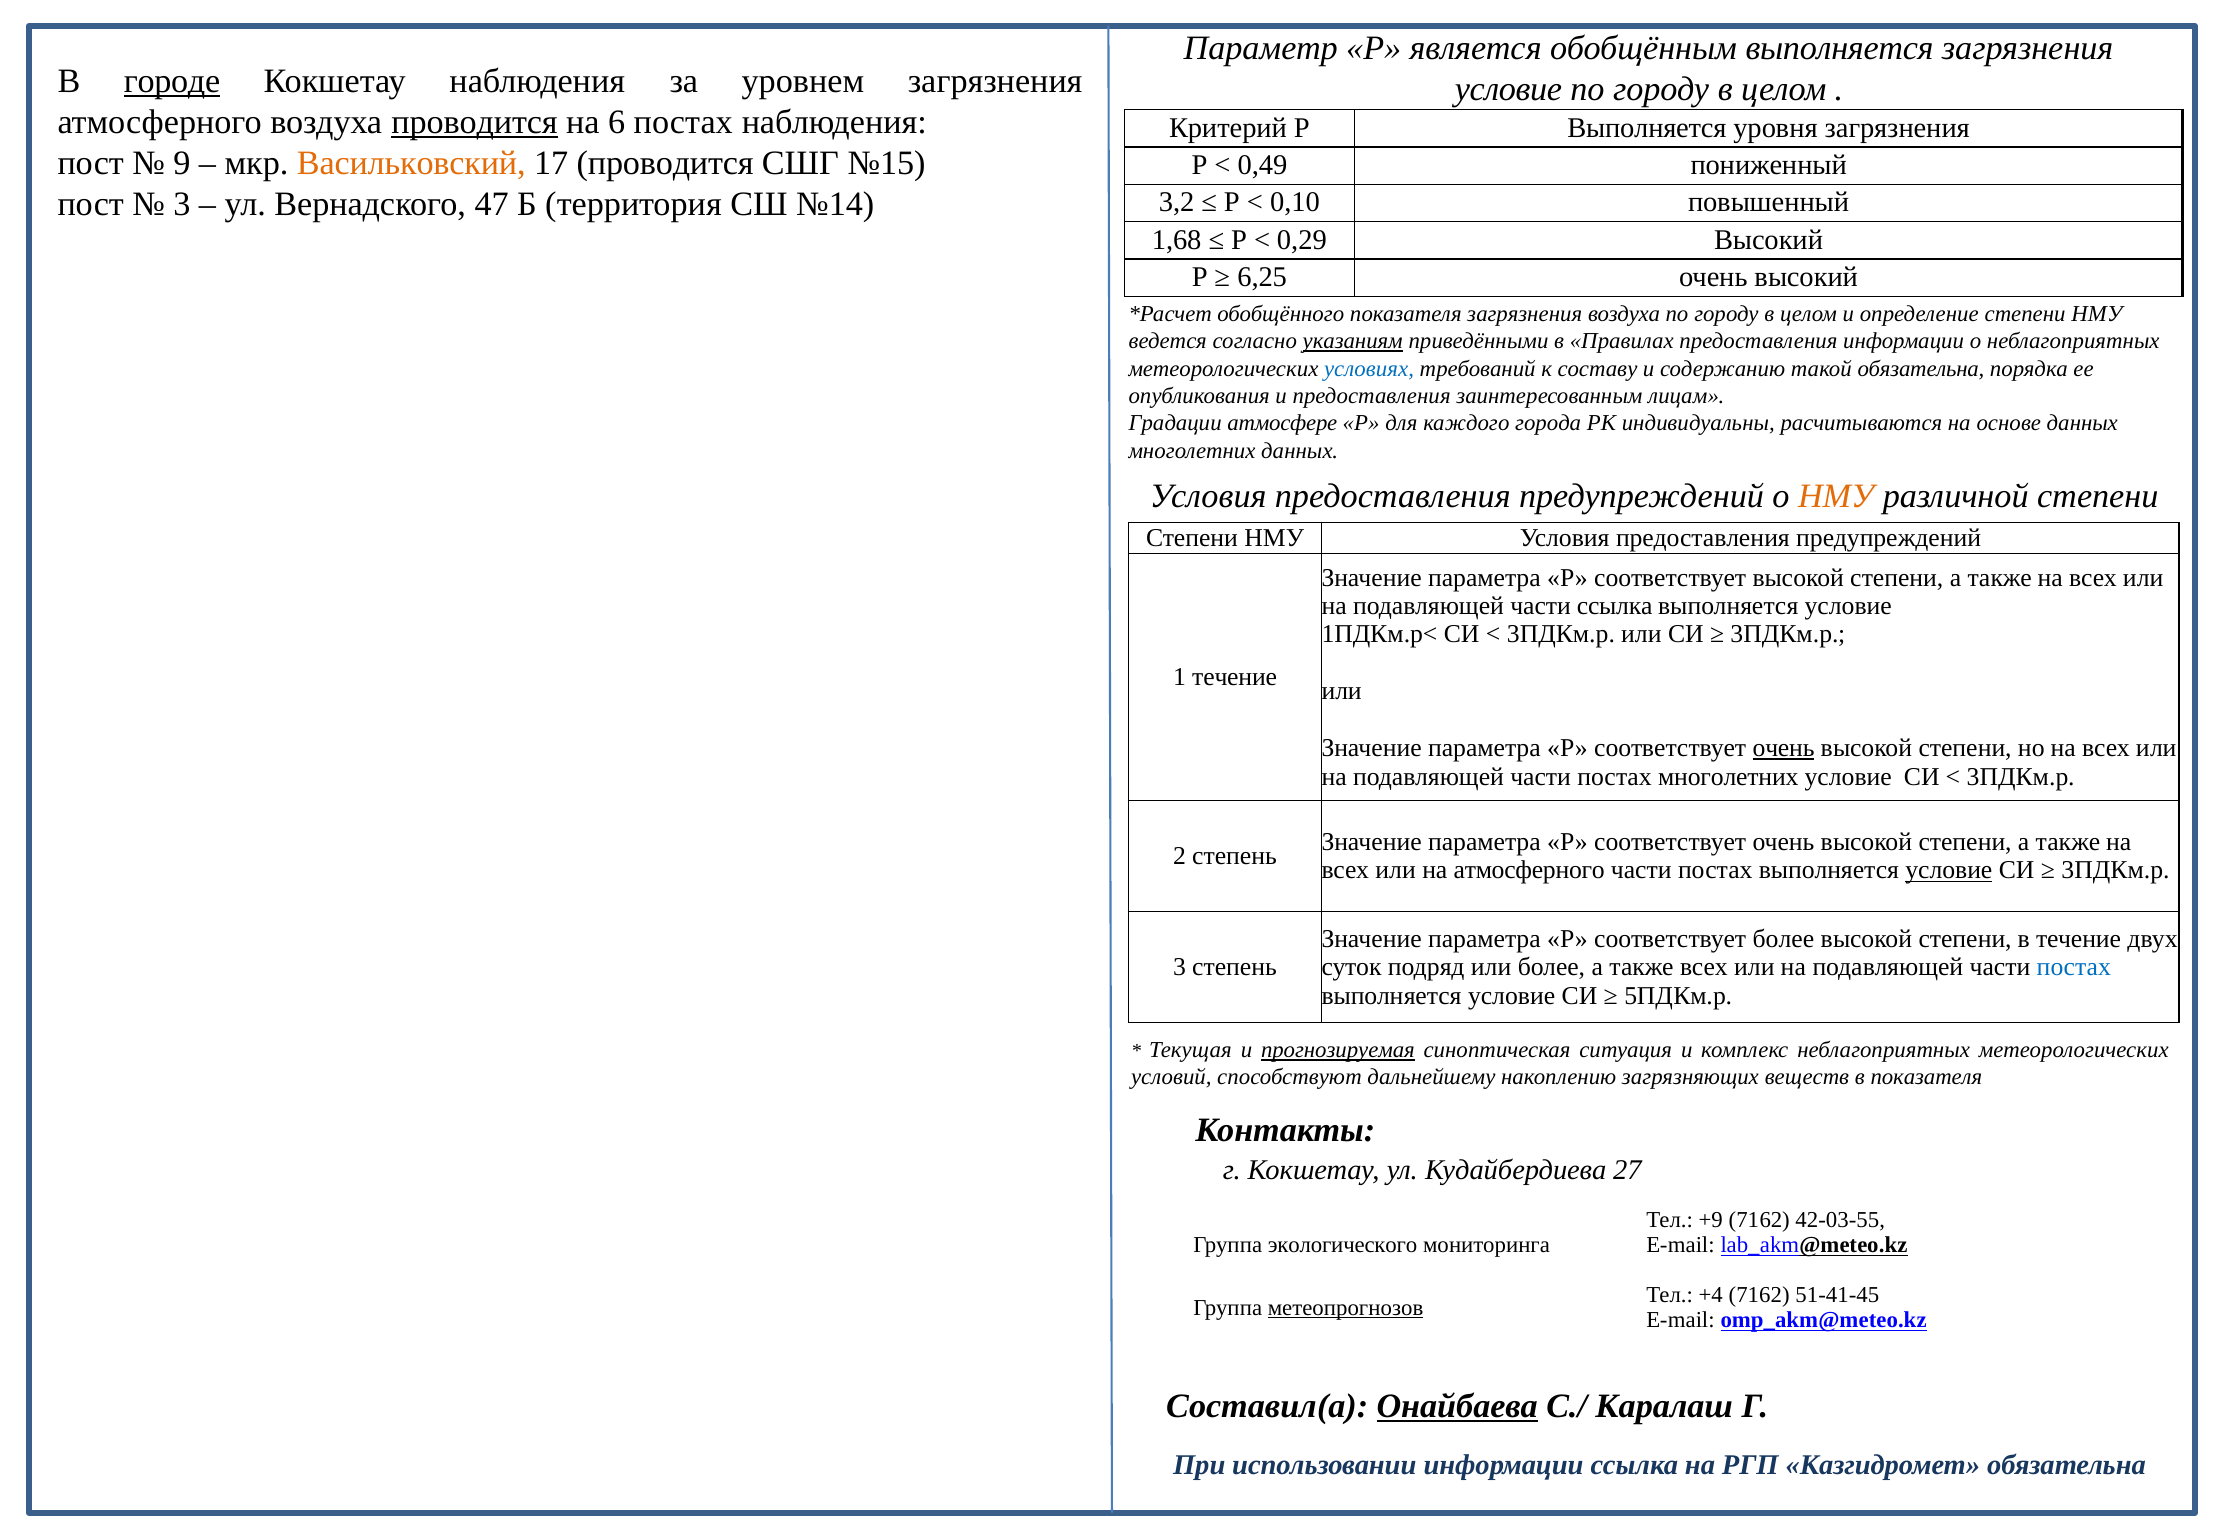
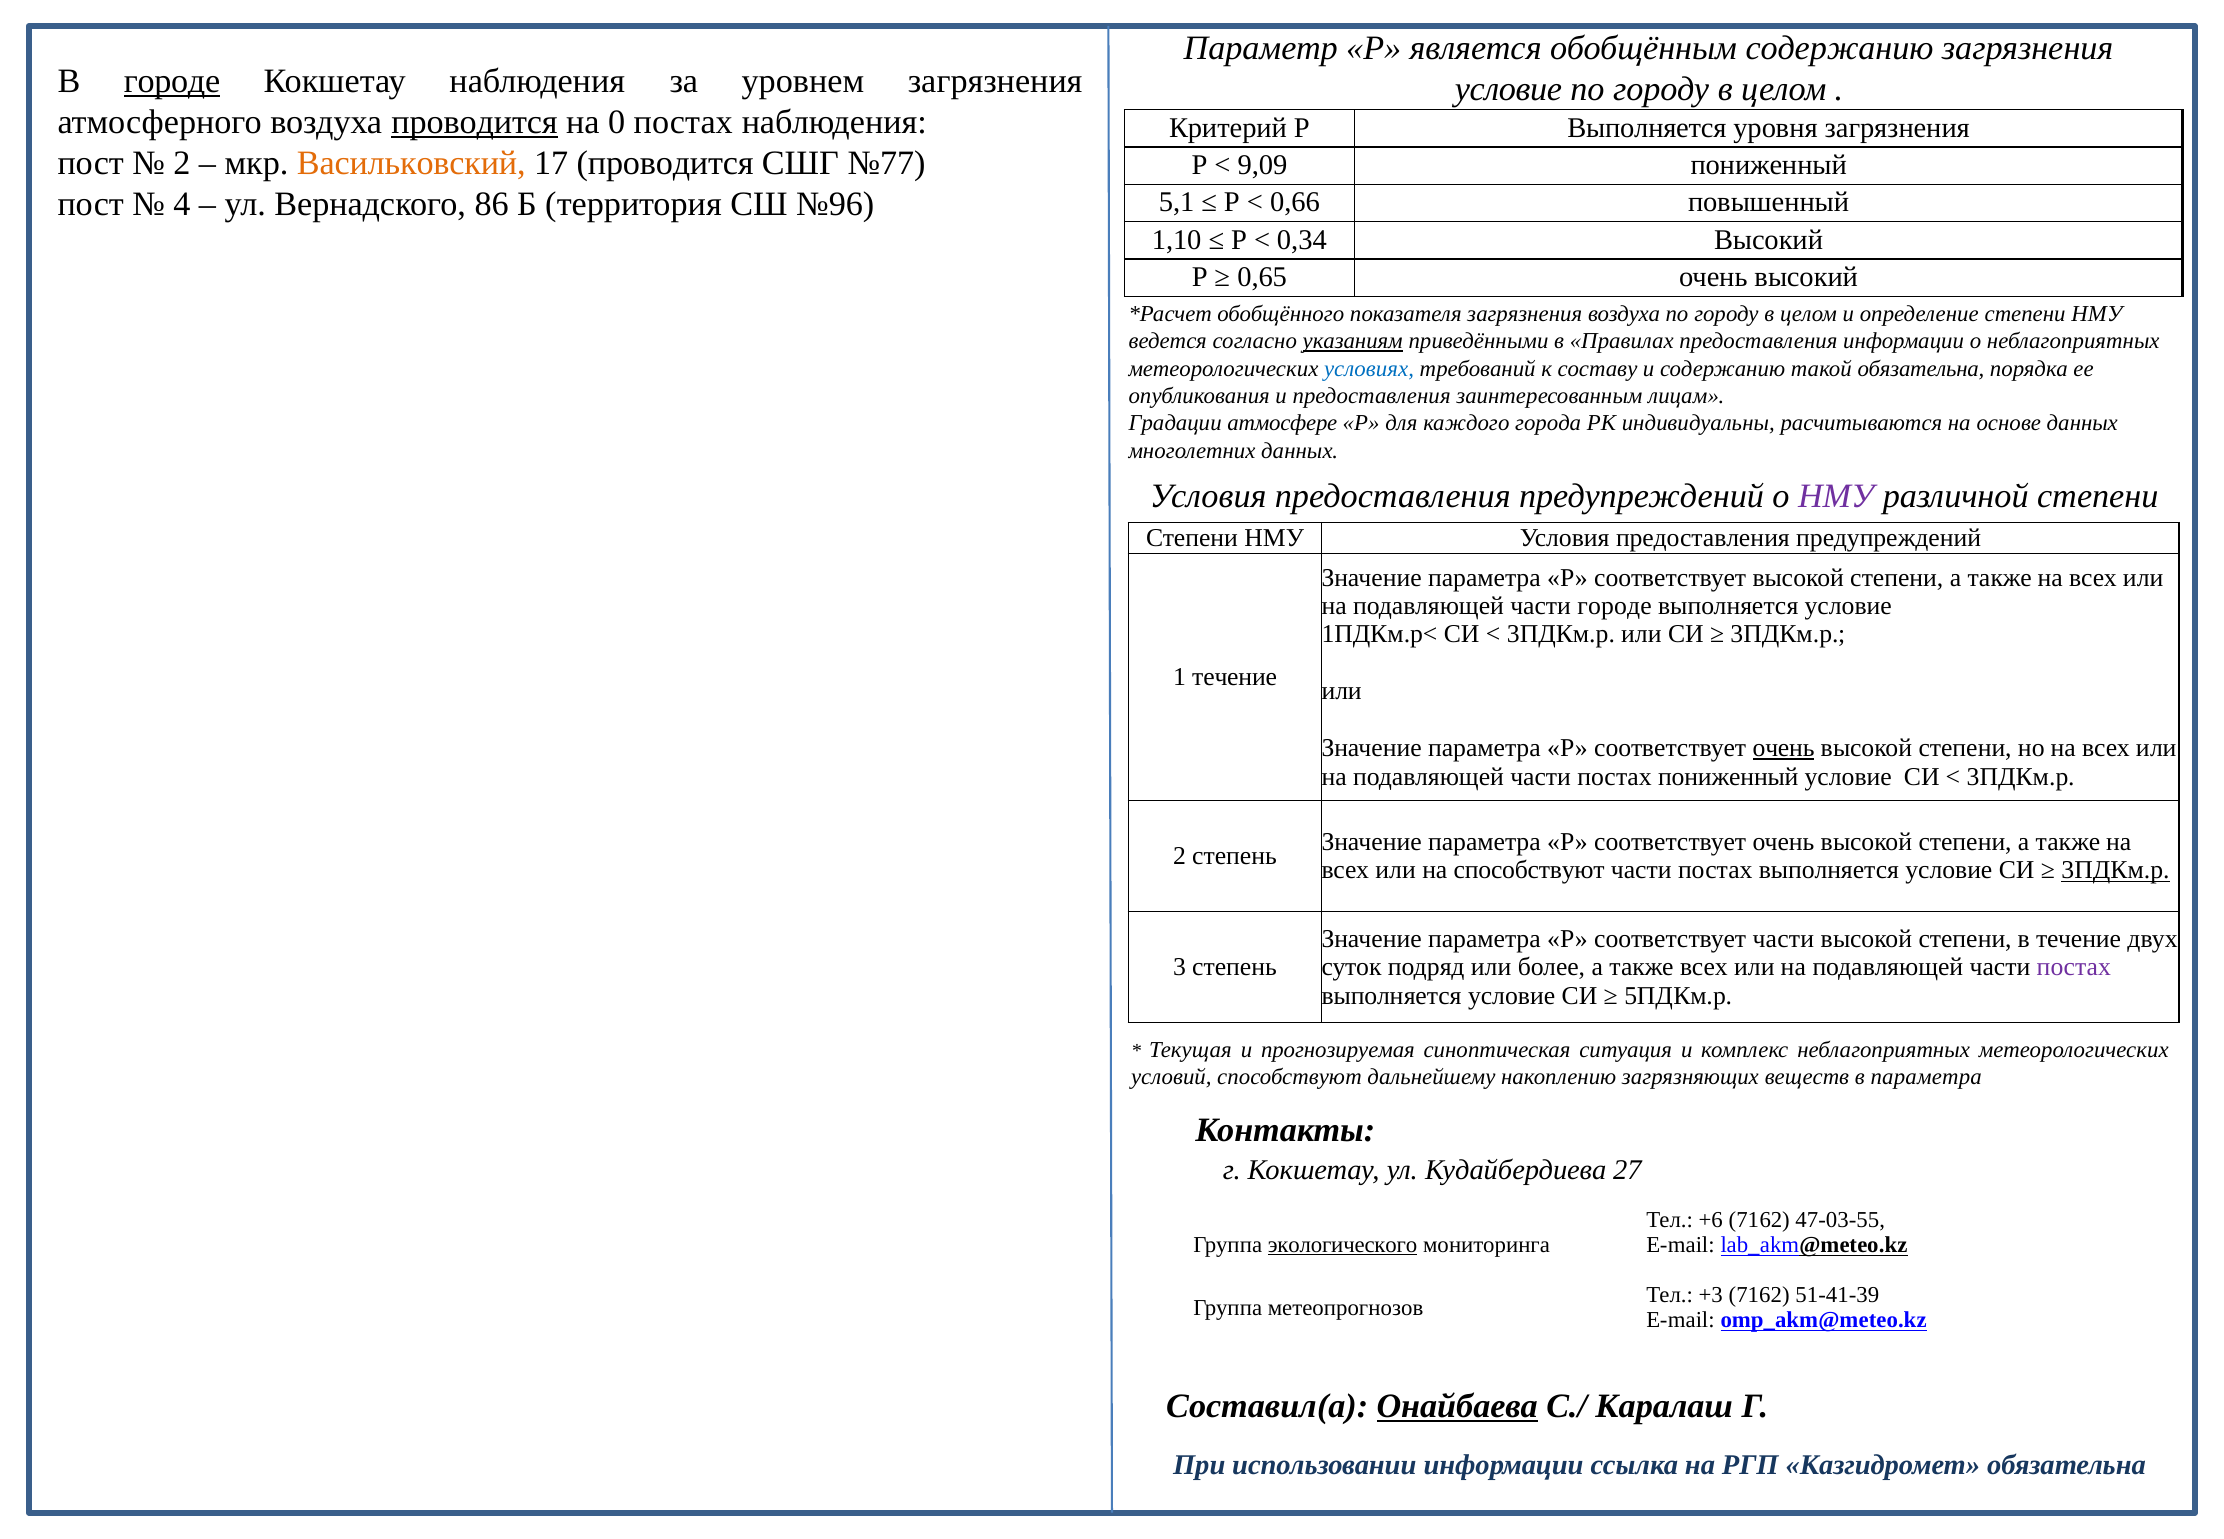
обобщённым выполняется: выполняется -> содержанию (1839, 48)
6: 6 -> 0 (617, 122)
9: 9 -> 2 (182, 163)
№15: №15 -> №77 (887, 163)
0,49: 0,49 -> 9,09 (1262, 165)
3: 3 -> 4 (182, 204)
47: 47 -> 86 (492, 204)
№14: №14 -> №96 (835, 204)
3,2: 3,2 -> 5,1 (1177, 203)
0,10: 0,10 -> 0,66 (1295, 203)
1,68: 1,68 -> 1,10 (1177, 240)
0,29: 0,29 -> 0,34 (1302, 240)
6,25: 6,25 -> 0,65 (1262, 277)
НМУ colour: orange -> purple (1836, 496)
части ссылка: ссылка -> городе (1614, 606)
постах многолетних: многолетних -> пониженный (1728, 777)
на атмосферного: атмосферного -> способствуют (1529, 871)
условие underline: present -> none (1949, 871)
3ПДКм.р underline: none -> present (2116, 871)
соответствует более: более -> части (1783, 939)
постах colour: blue -> purple (2074, 968)
прогнозируемая underline: present -> none (1338, 1051)
в показателя: показателя -> параметра (1926, 1078)
+9: +9 -> +6 (1711, 1220)
42-03-55: 42-03-55 -> 47-03-55 (1840, 1220)
экологического underline: none -> present (1342, 1246)
+4: +4 -> +3 (1711, 1296)
51-41-45: 51-41-45 -> 51-41-39 (1837, 1296)
метеопрогнозов underline: present -> none (1346, 1308)
